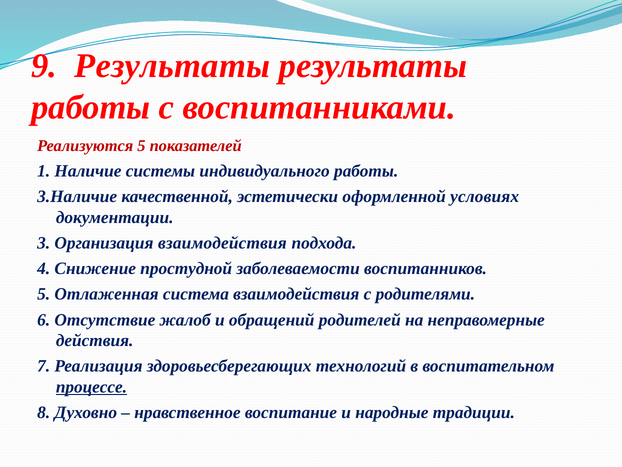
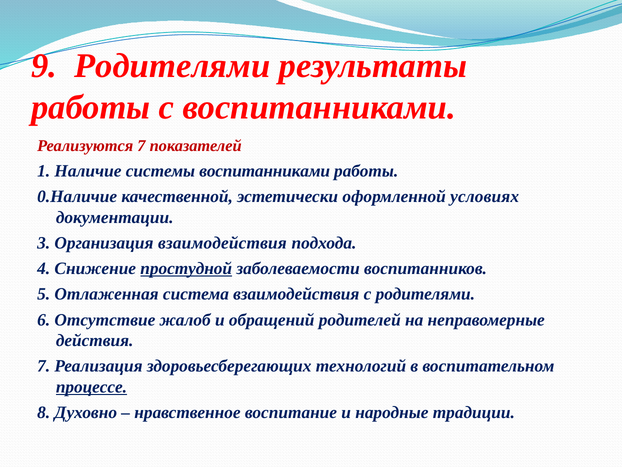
9 Результаты: Результаты -> Родителями (172, 66)
Реализуются 5: 5 -> 7 (141, 146)
системы индивидуального: индивидуального -> воспитанниками (265, 171)
3.Наличие: 3.Наличие -> 0.Наличие (77, 196)
простудной underline: none -> present (186, 268)
